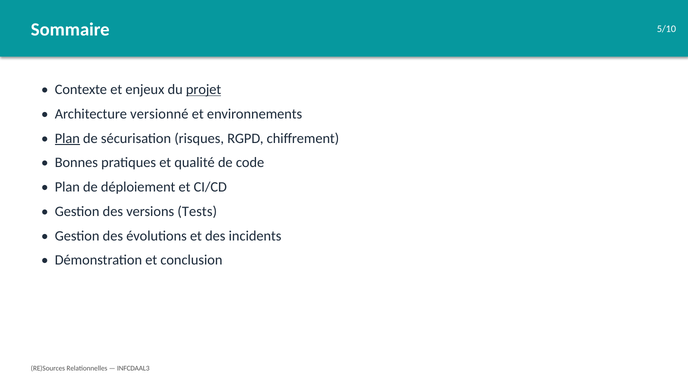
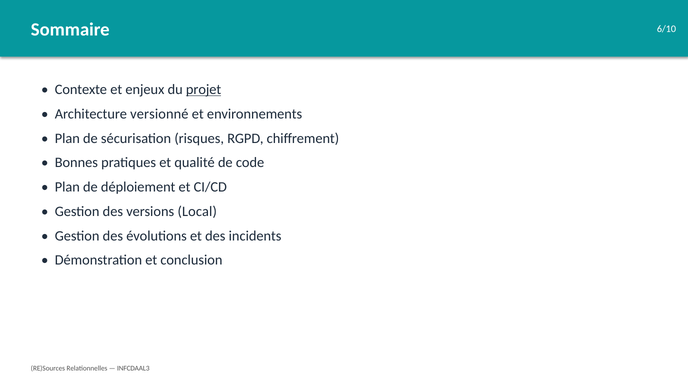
5/10: 5/10 -> 6/10 (666, 29)
Plan underline: present -> none (67, 138)
Tests: Tests -> Local (197, 211)
